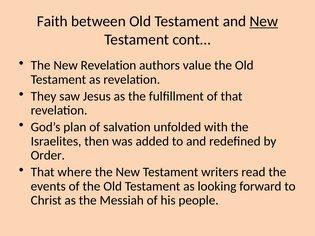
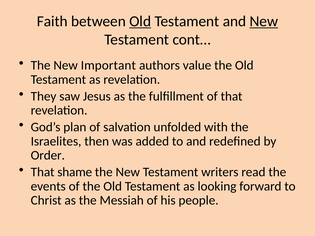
Old underline: none -> present (140, 21)
New Revelation: Revelation -> Important (108, 65)
where: where -> shame (75, 172)
